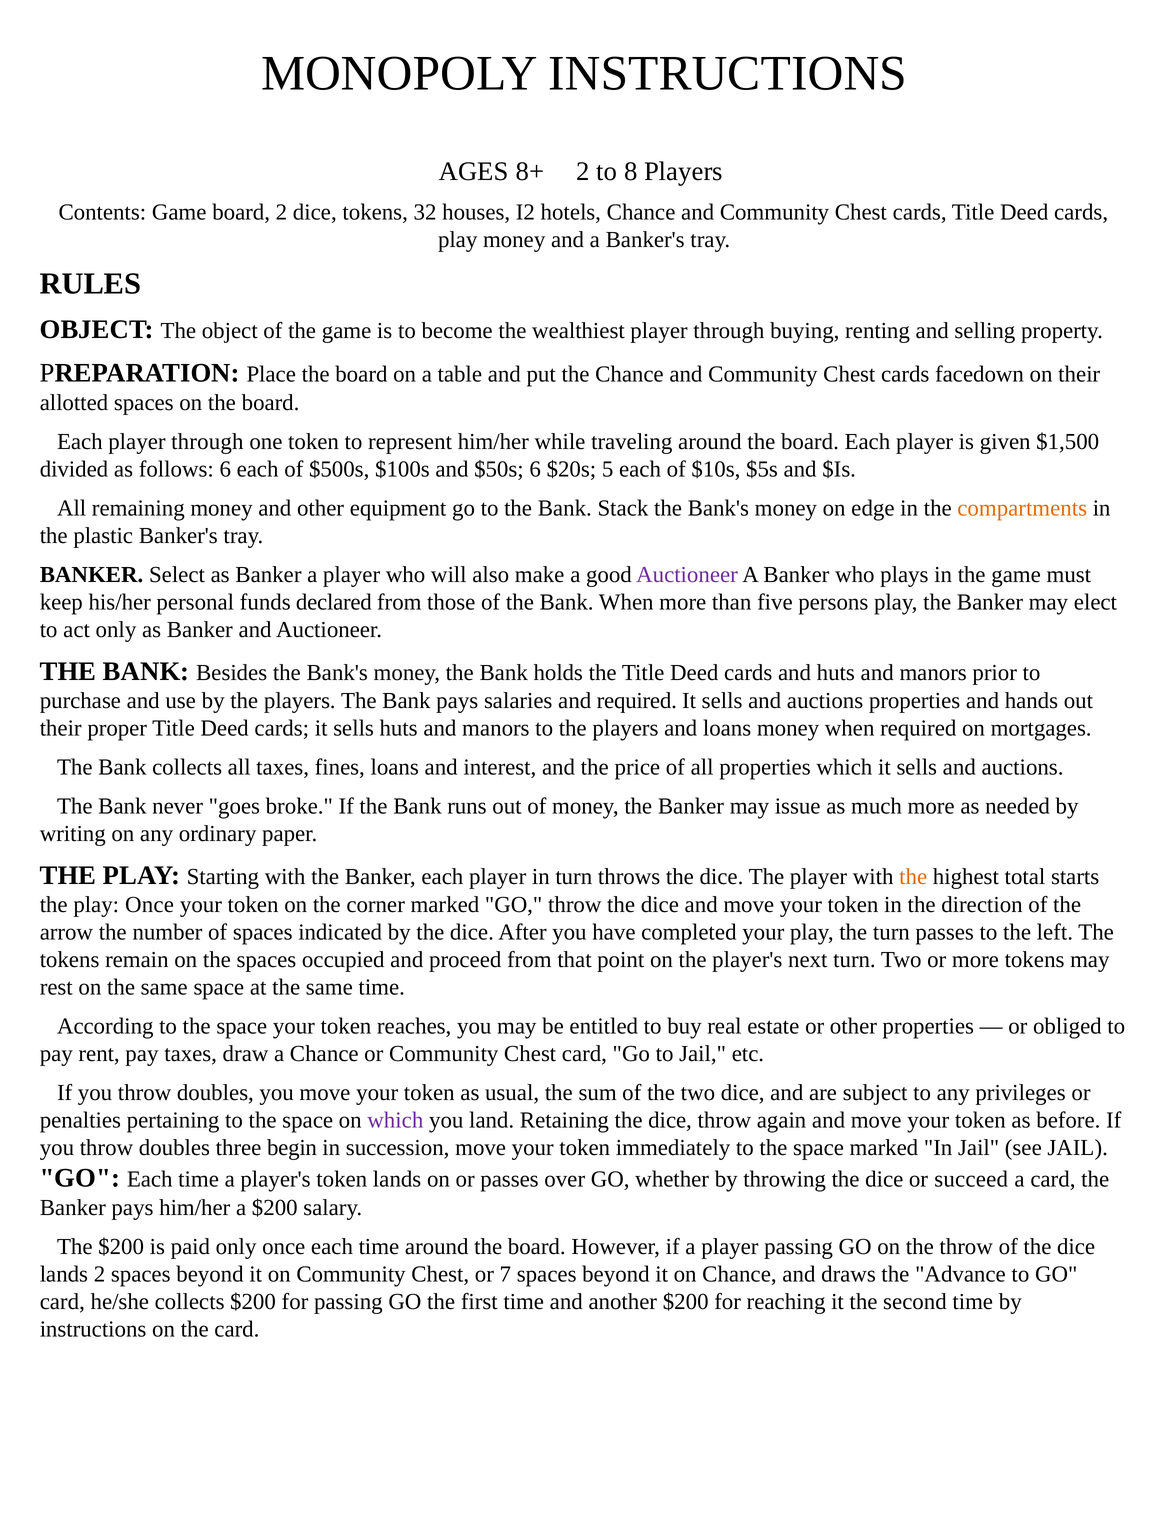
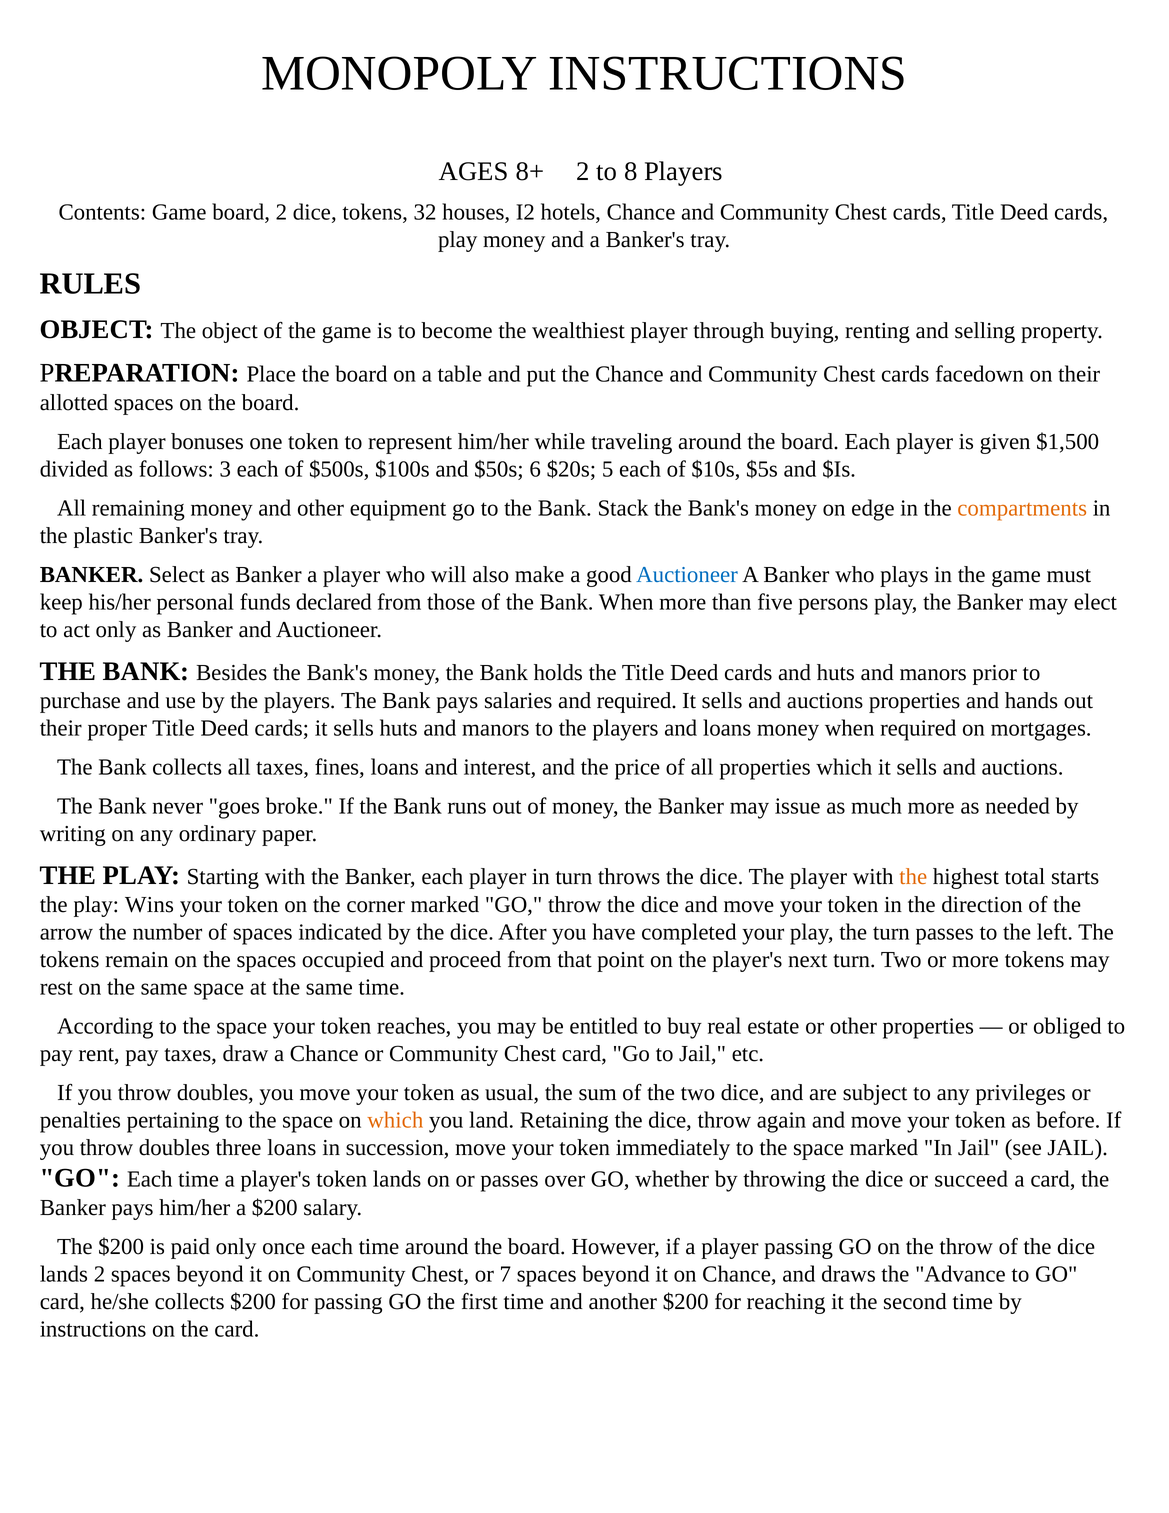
Each player through: through -> bonuses (208, 442)
follows 6: 6 -> 3 (225, 469)
Auctioneer colour: purple -> blue (687, 575)
play Once: Once -> Wins (149, 905)
which colour: purple -> orange (395, 1120)
three begin: begin -> loans (292, 1148)
